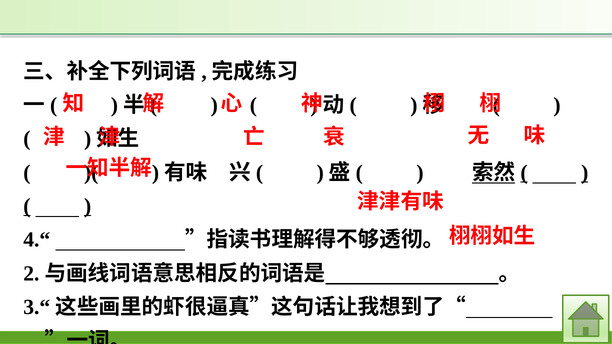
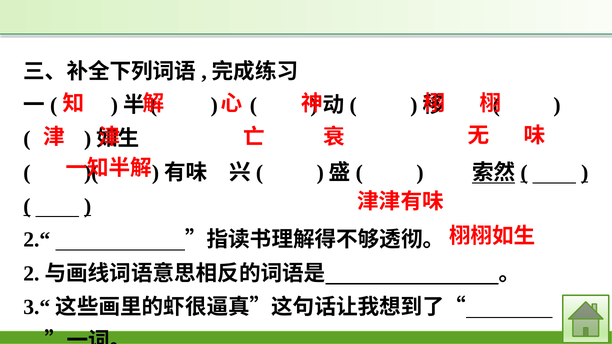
4.“: 4.“ -> 2.“ (37, 240)
